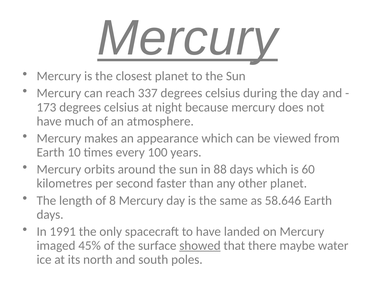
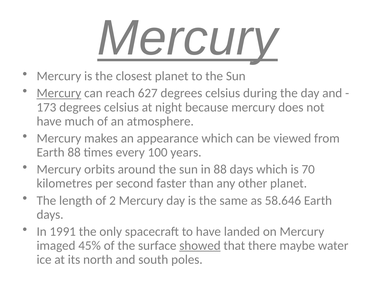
Mercury underline: none -> present (59, 93)
337: 337 -> 627 (148, 93)
Earth 10: 10 -> 88 (74, 152)
60: 60 -> 70 (308, 170)
8: 8 -> 2 (112, 201)
